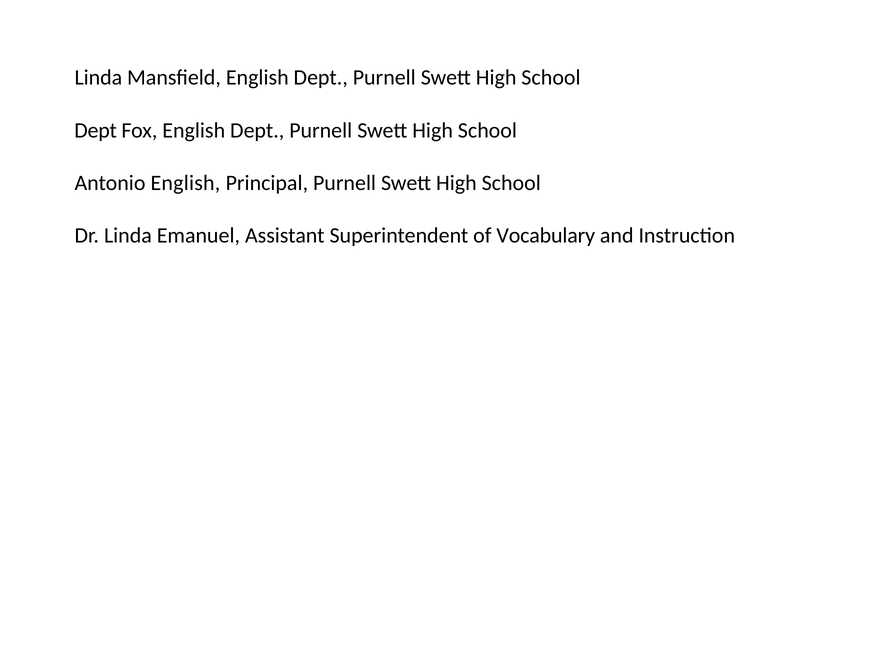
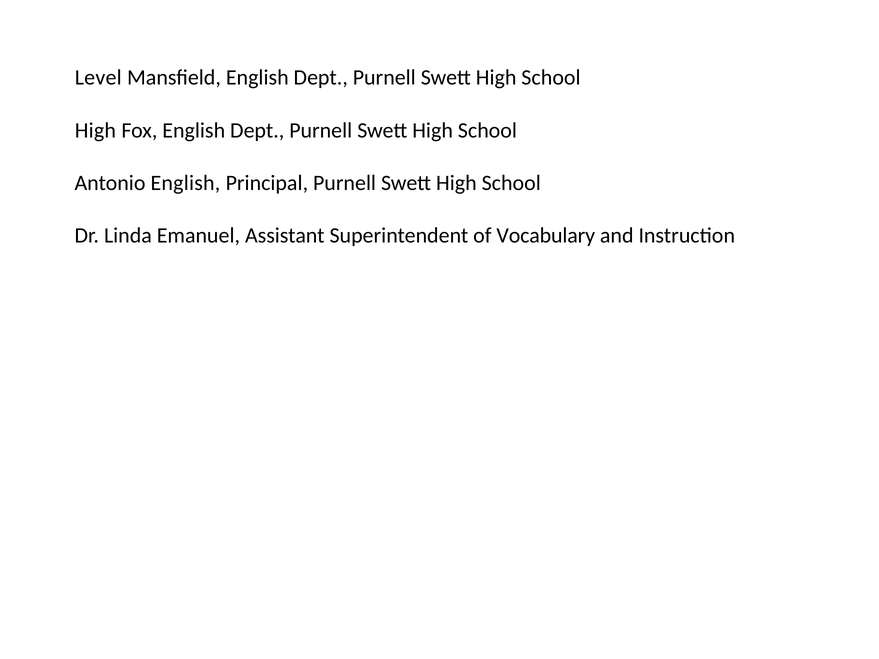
Linda: Linda -> Level (98, 78)
Dept: Dept -> High (95, 130)
